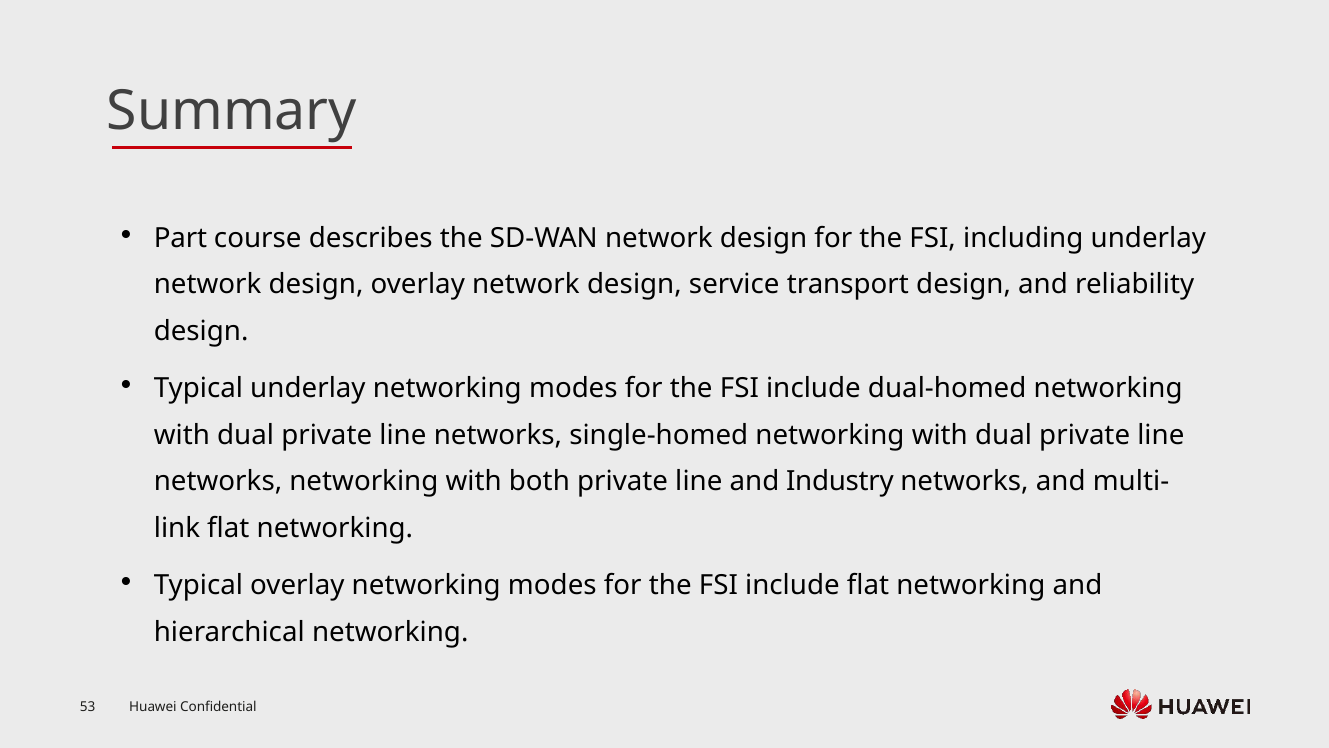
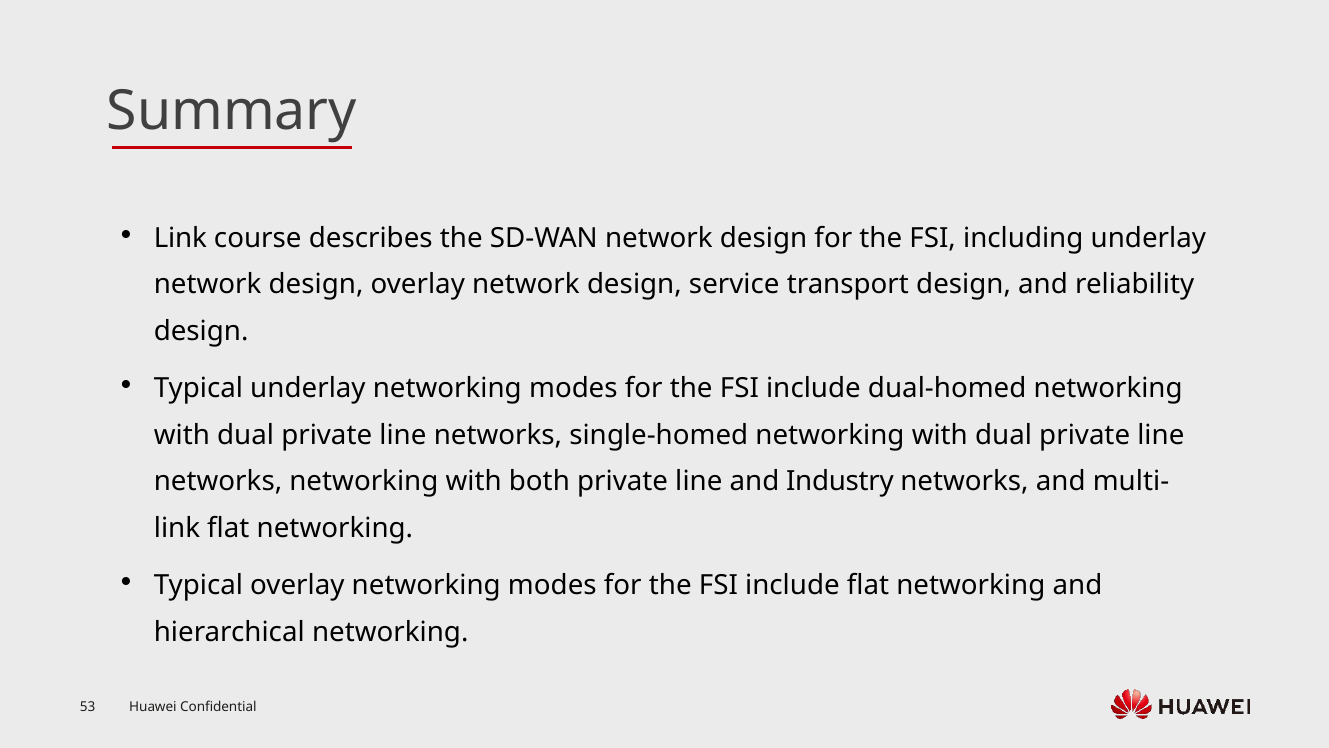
Part: Part -> Link (180, 238)
